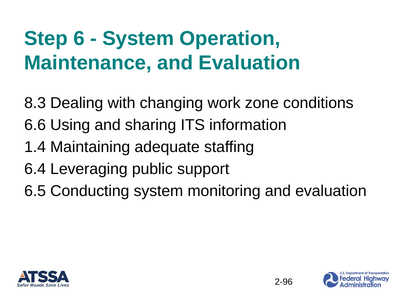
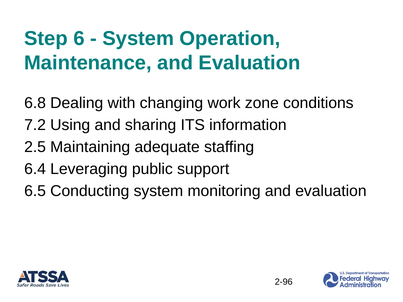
8.3: 8.3 -> 6.8 (35, 103)
6.6: 6.6 -> 7.2 (35, 125)
1.4: 1.4 -> 2.5 (35, 147)
